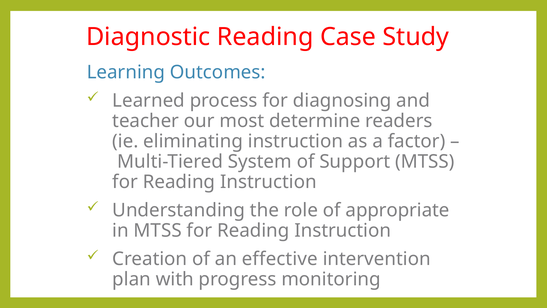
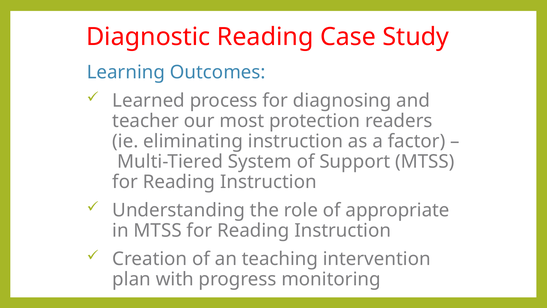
determine: determine -> protection (315, 121)
effective: effective -> teaching (280, 259)
